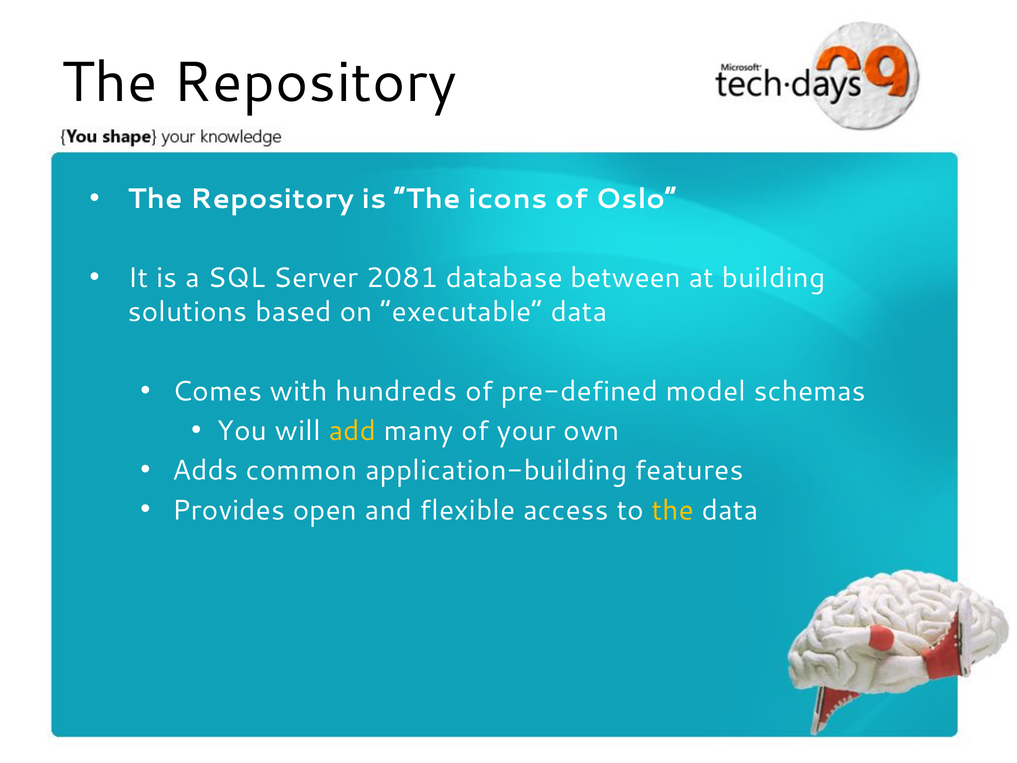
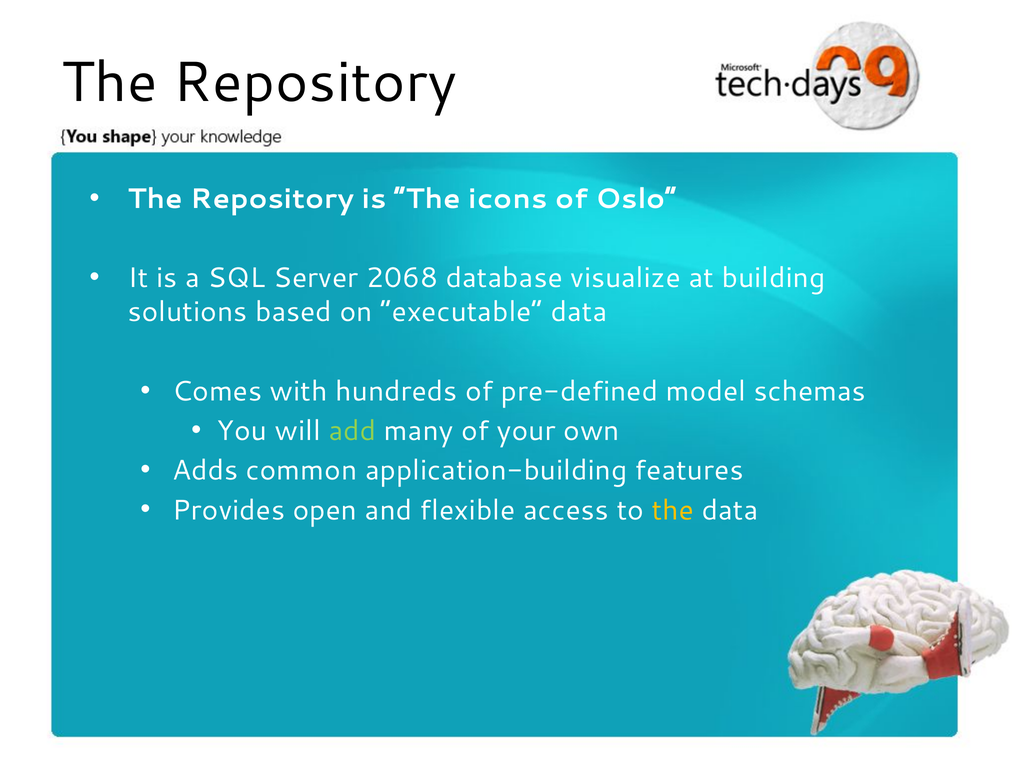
2081: 2081 -> 2068 (402, 278)
between: between -> visualize (626, 278)
add colour: yellow -> light green (352, 431)
